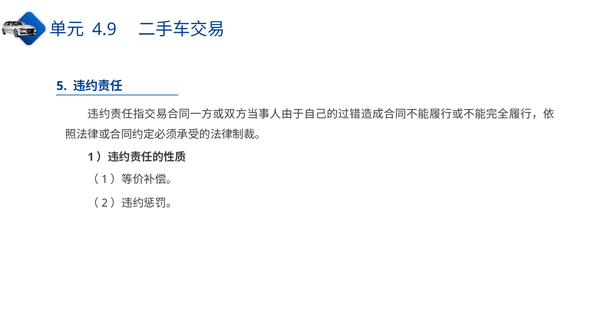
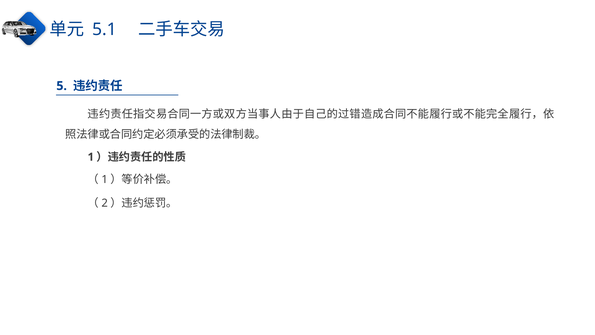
4.9: 4.9 -> 5.1 (104, 30)
